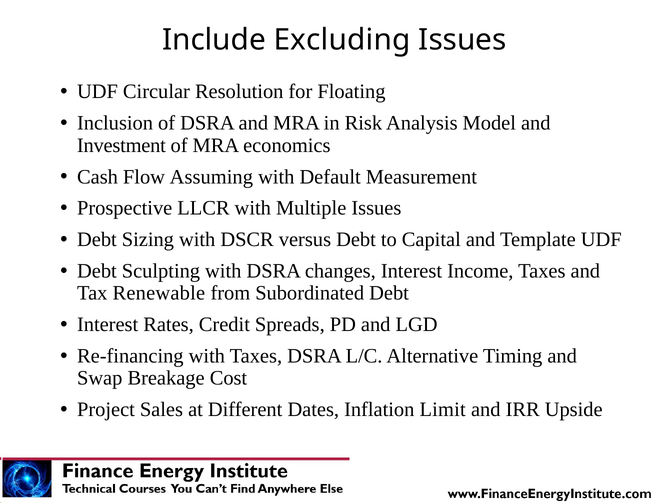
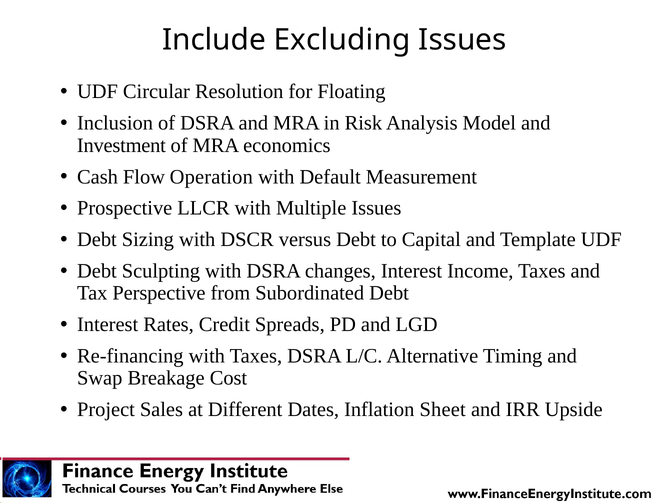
Assuming: Assuming -> Operation (211, 177)
Renewable: Renewable -> Perspective (159, 293)
Limit: Limit -> Sheet (443, 409)
